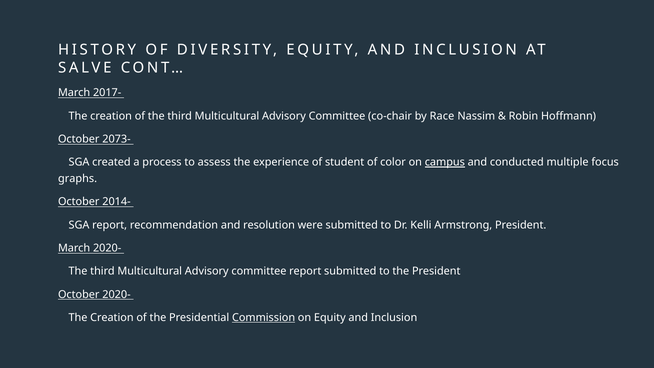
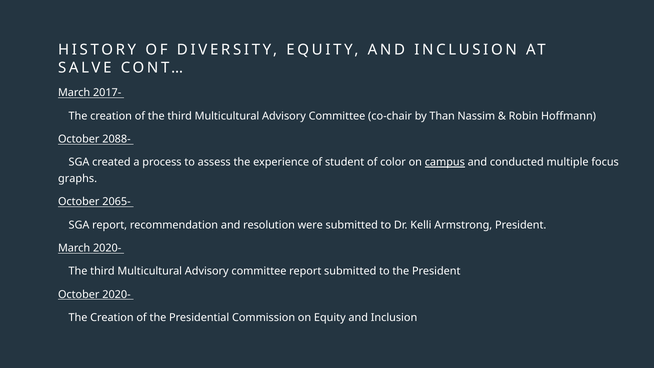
Race: Race -> Than (442, 116)
2073-: 2073- -> 2088- (116, 139)
2014-: 2014- -> 2065- (116, 202)
Commission underline: present -> none (264, 318)
